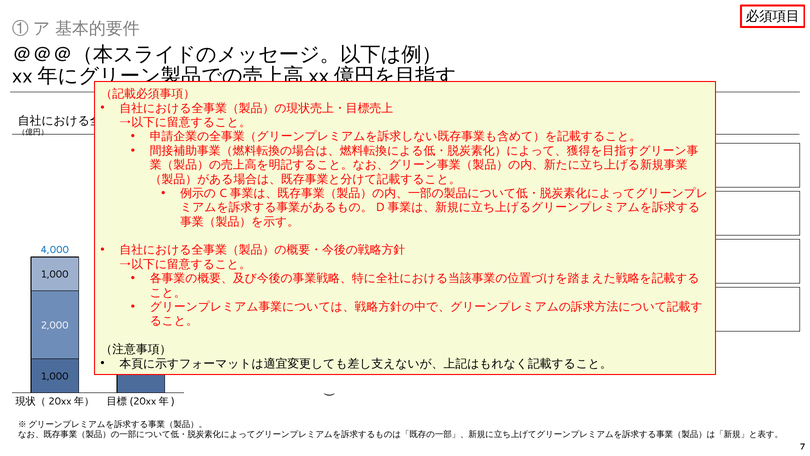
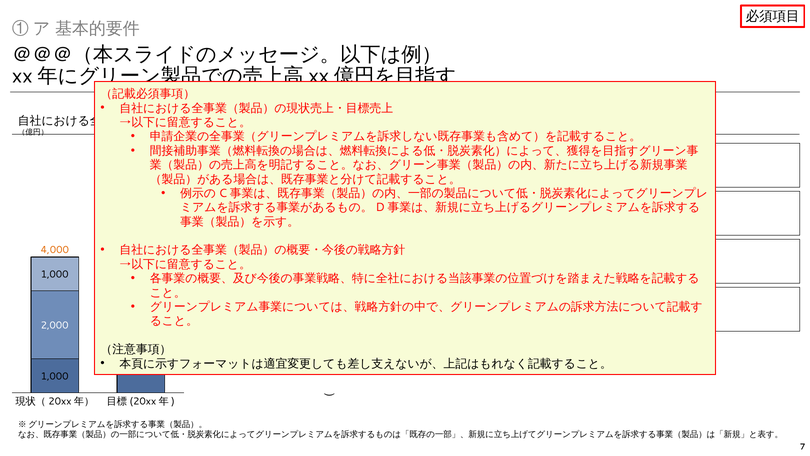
4,000 colour: blue -> orange (55, 250)
